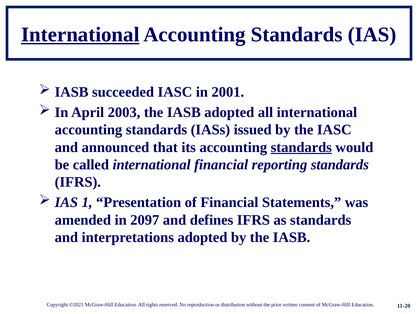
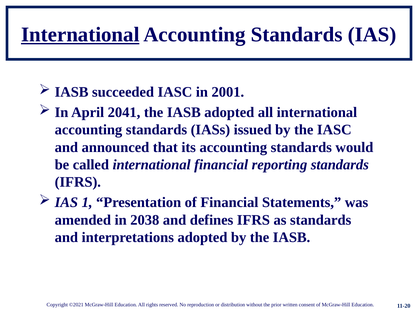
2003: 2003 -> 2041 (124, 112)
standards underline: present -> none (301, 147)
2097: 2097 -> 2038 (145, 220)
